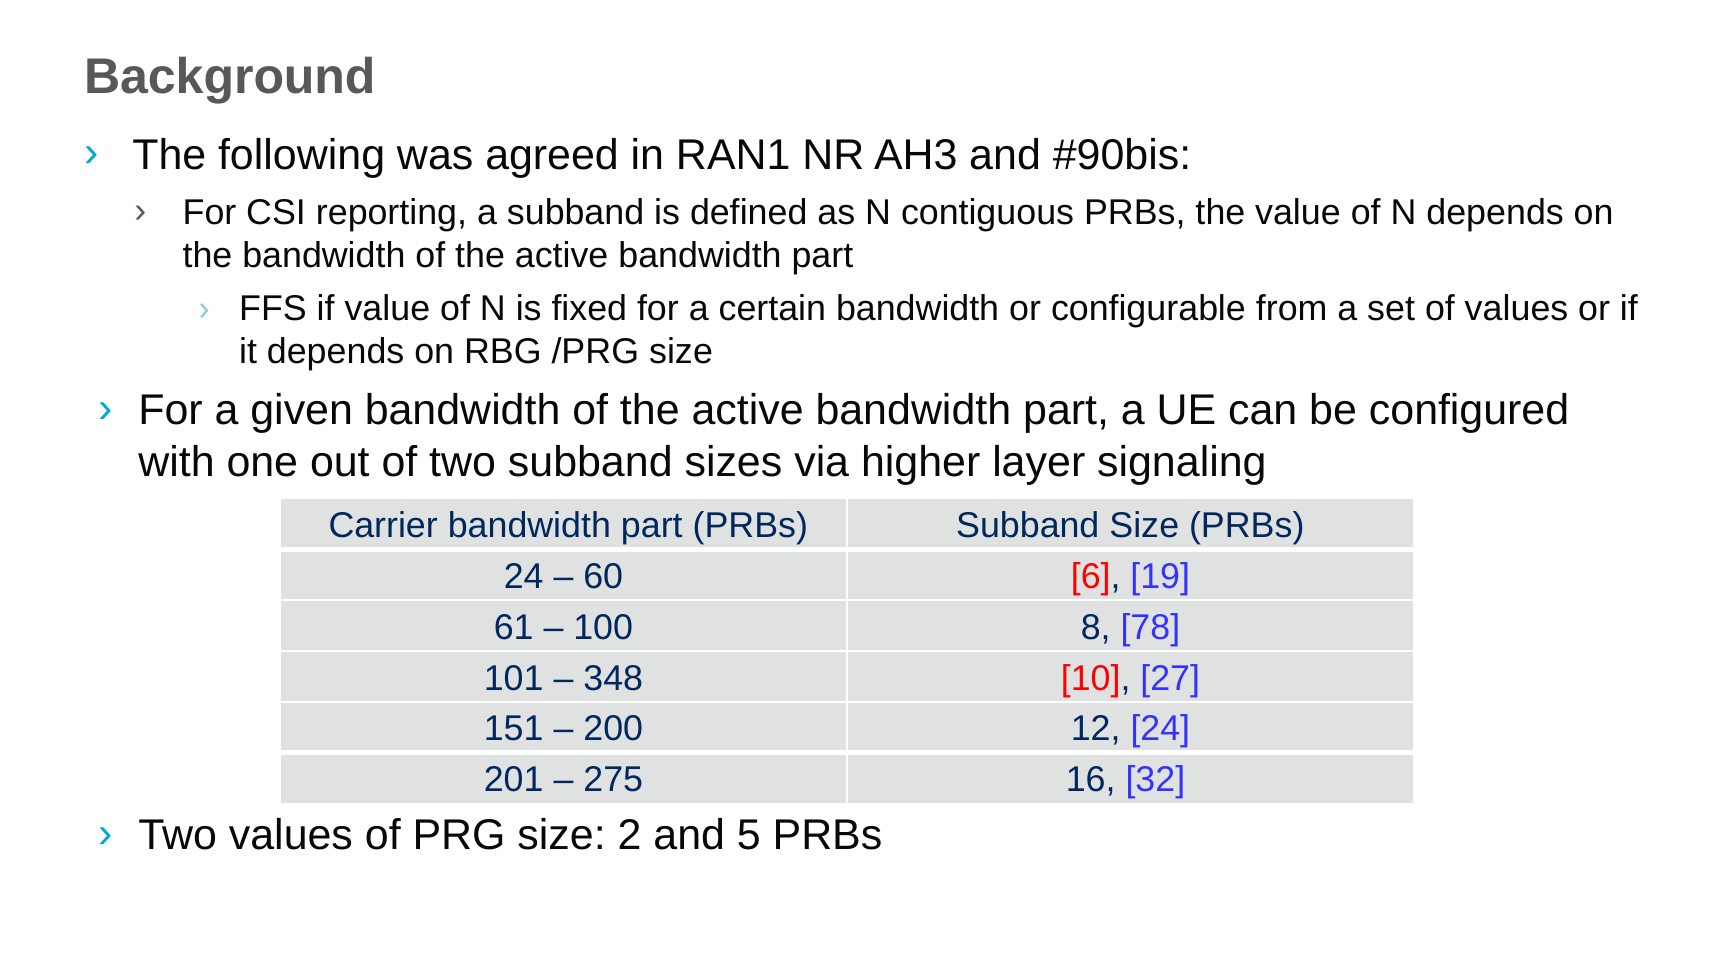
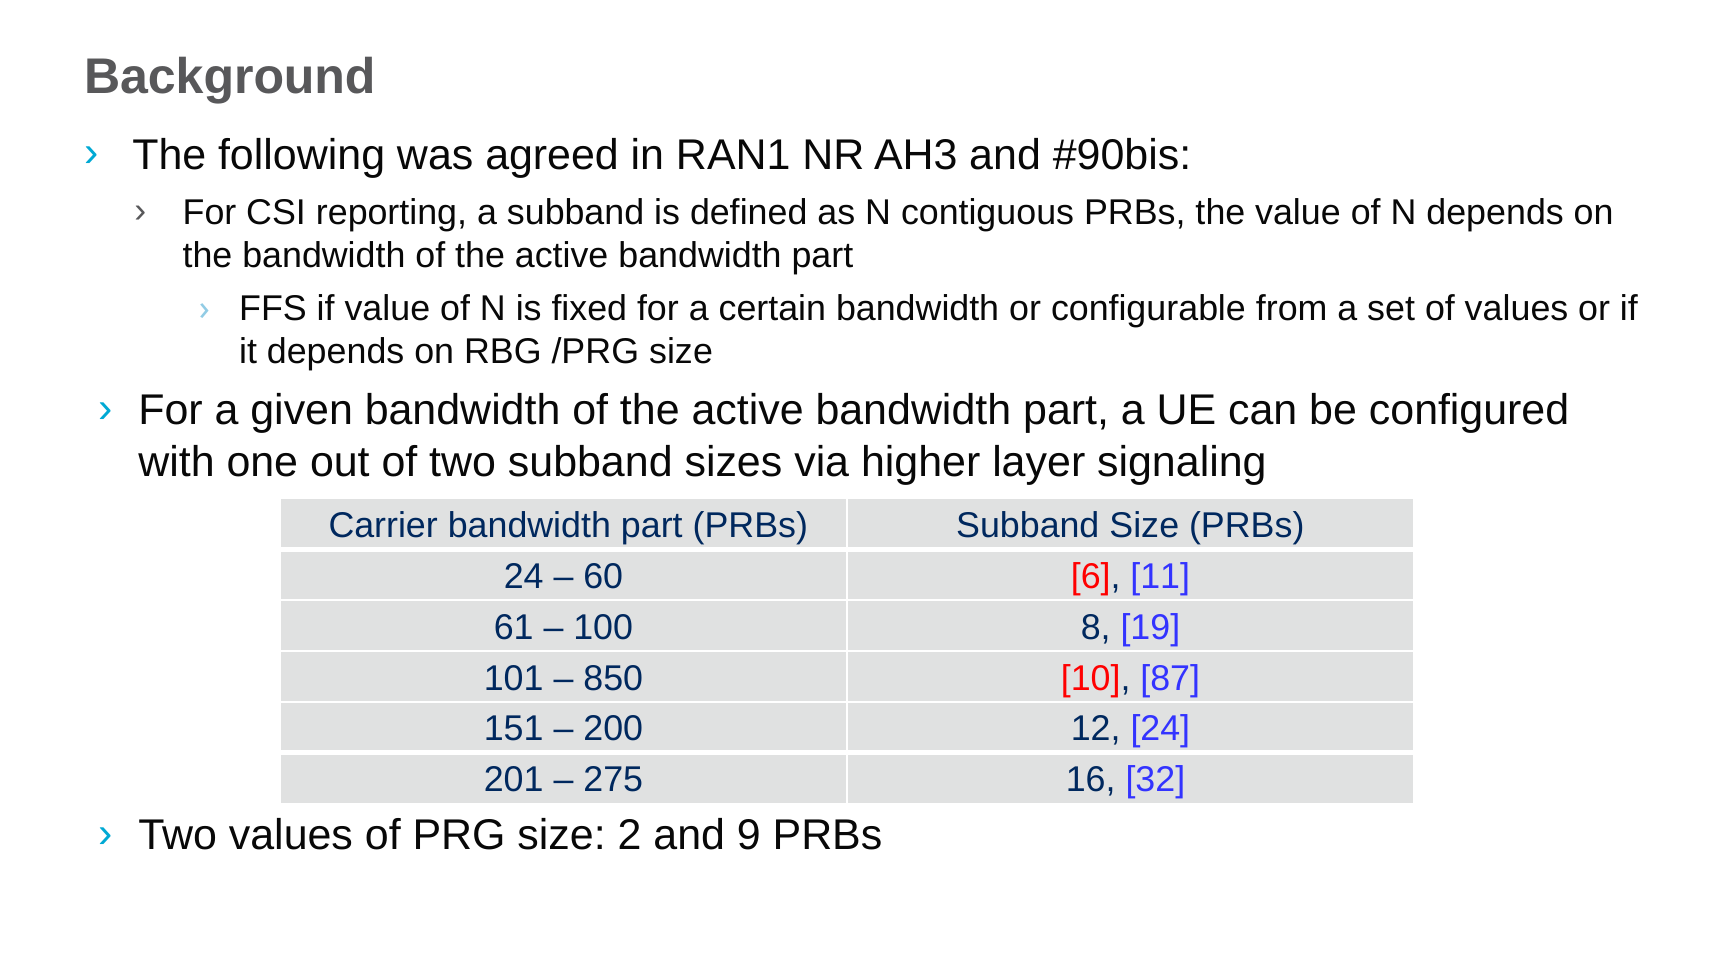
19: 19 -> 11 (1160, 577)
78: 78 -> 19 (1150, 627)
348: 348 -> 850 (613, 678)
27: 27 -> 87 (1170, 678)
5: 5 -> 9 (749, 836)
